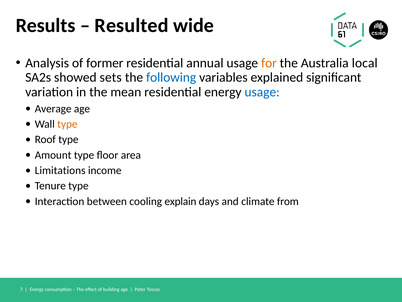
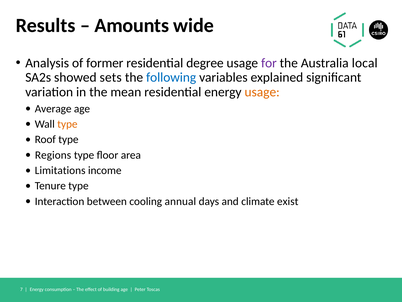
Resulted: Resulted -> Amounts (132, 26)
annual: annual -> degree (205, 63)
for colour: orange -> purple (269, 63)
usage colour: blue -> orange (262, 92)
Amount: Amount -> Regions (53, 155)
explain: explain -> annual (180, 201)
from: from -> exist (288, 201)
